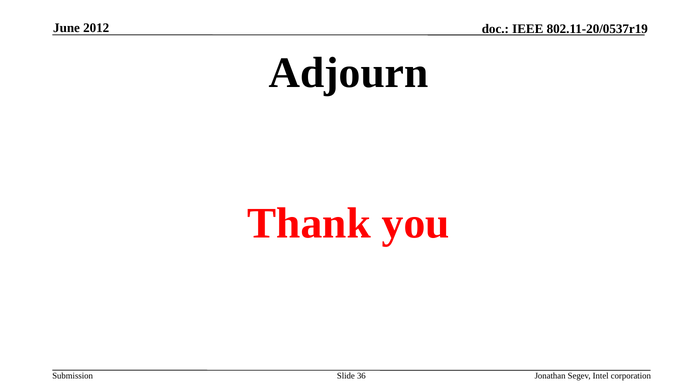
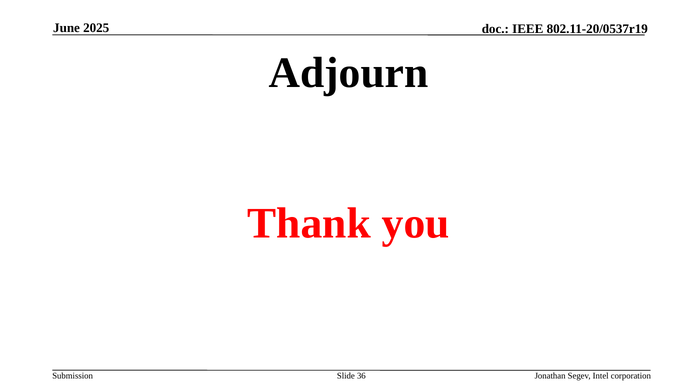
2012: 2012 -> 2025 (96, 28)
